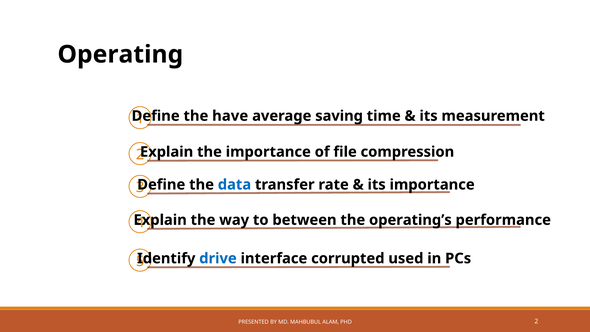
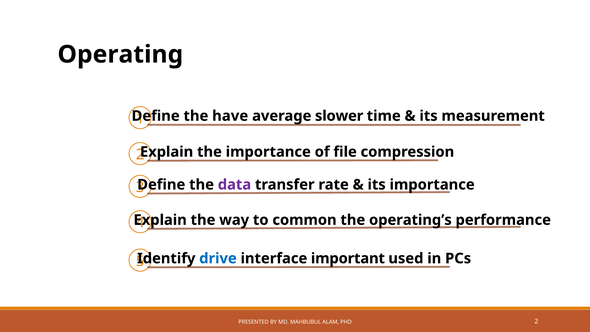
saving: saving -> slower (339, 116)
data colour: blue -> purple (234, 185)
between: between -> common (304, 220)
corrupted: corrupted -> important (348, 258)
